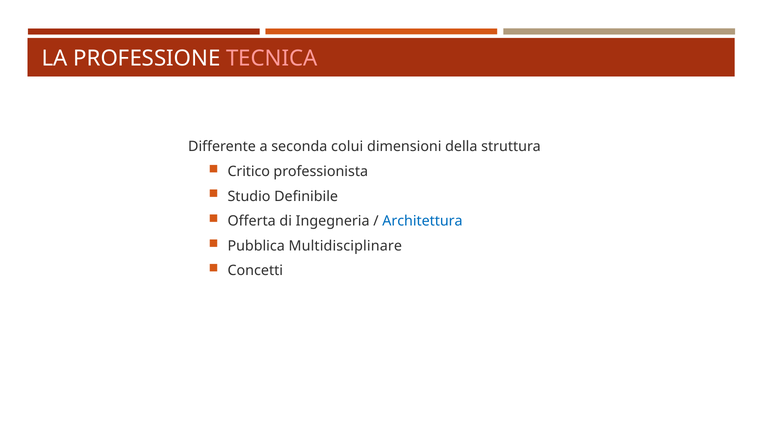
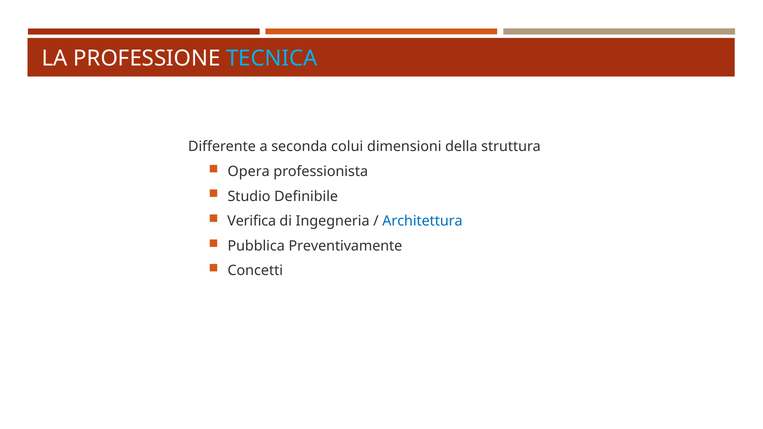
TECNICA colour: pink -> light blue (272, 58)
Critico: Critico -> Opera (249, 172)
Offerta: Offerta -> Verifica (252, 221)
Multidisciplinare: Multidisciplinare -> Preventivamente (345, 246)
